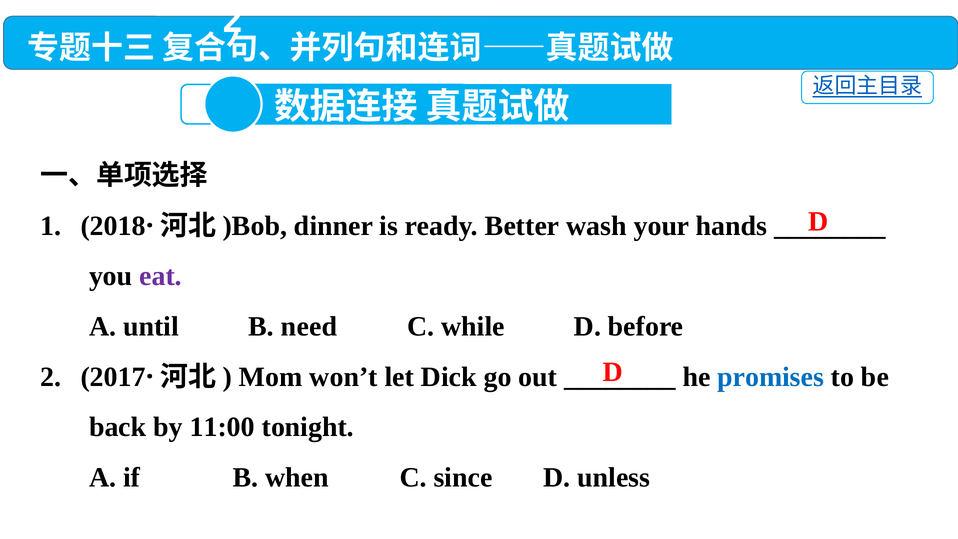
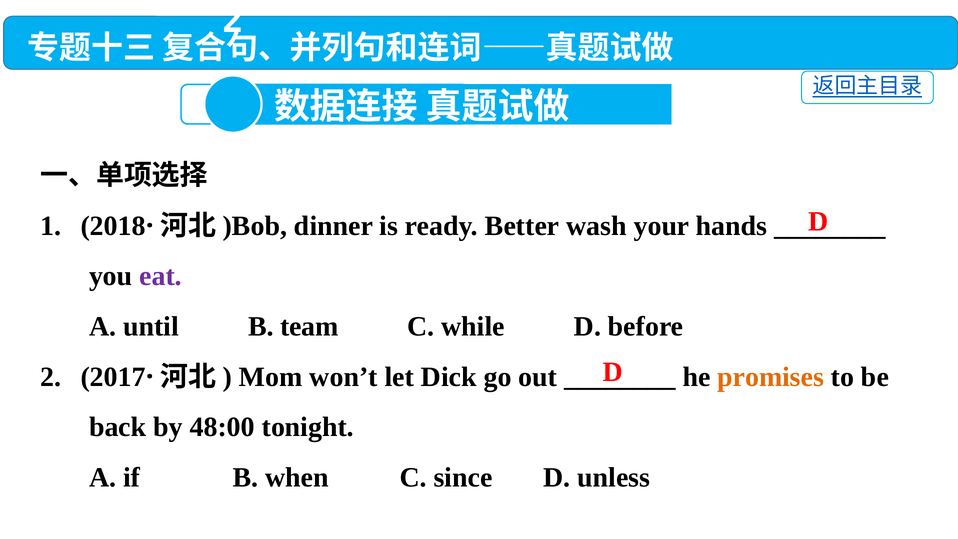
need: need -> team (309, 326)
promises colour: blue -> orange (771, 377)
11:00: 11:00 -> 48:00 (222, 427)
